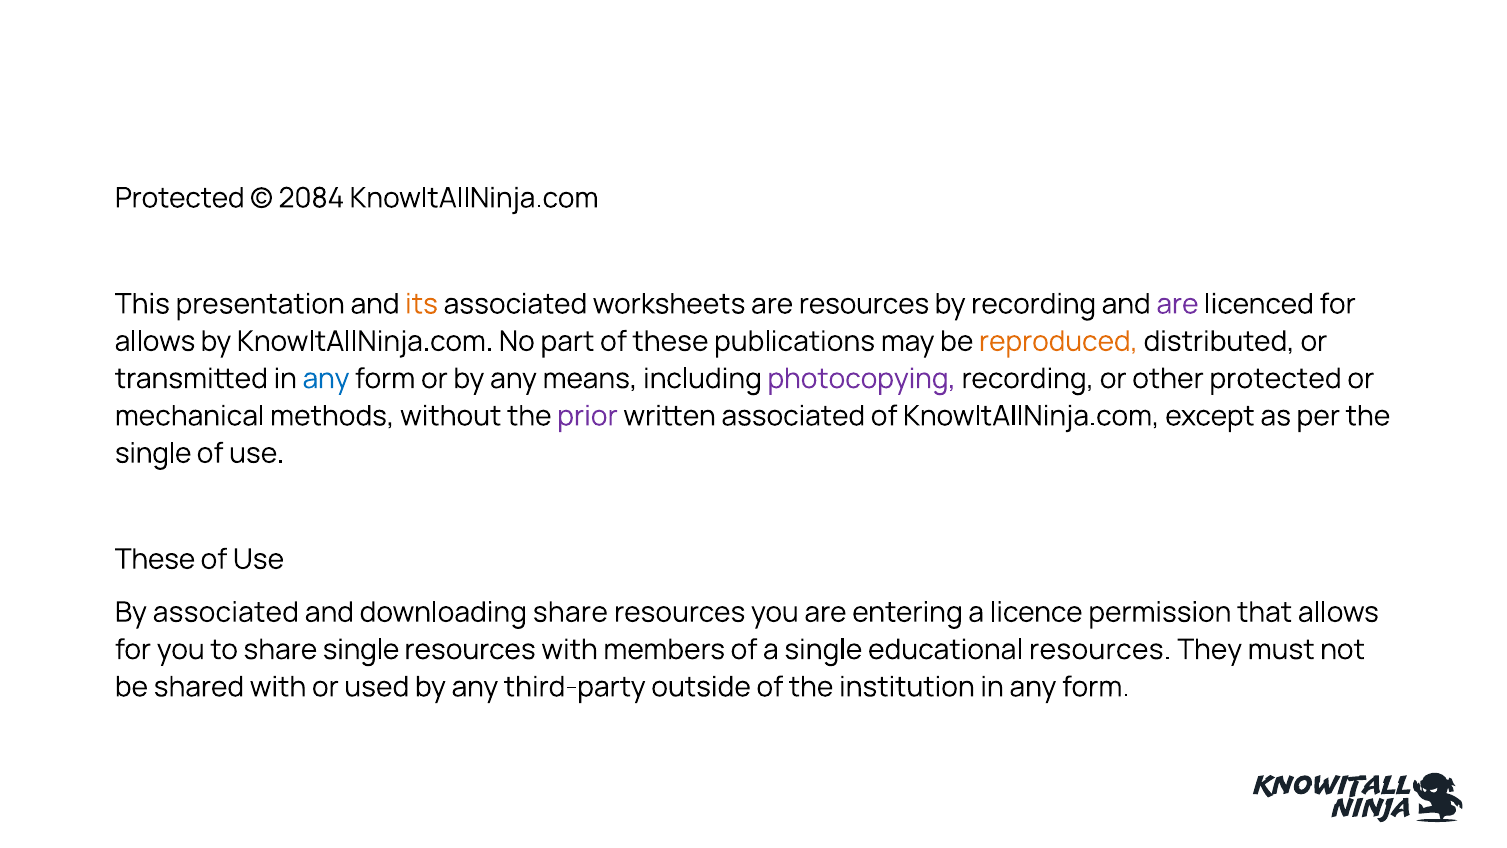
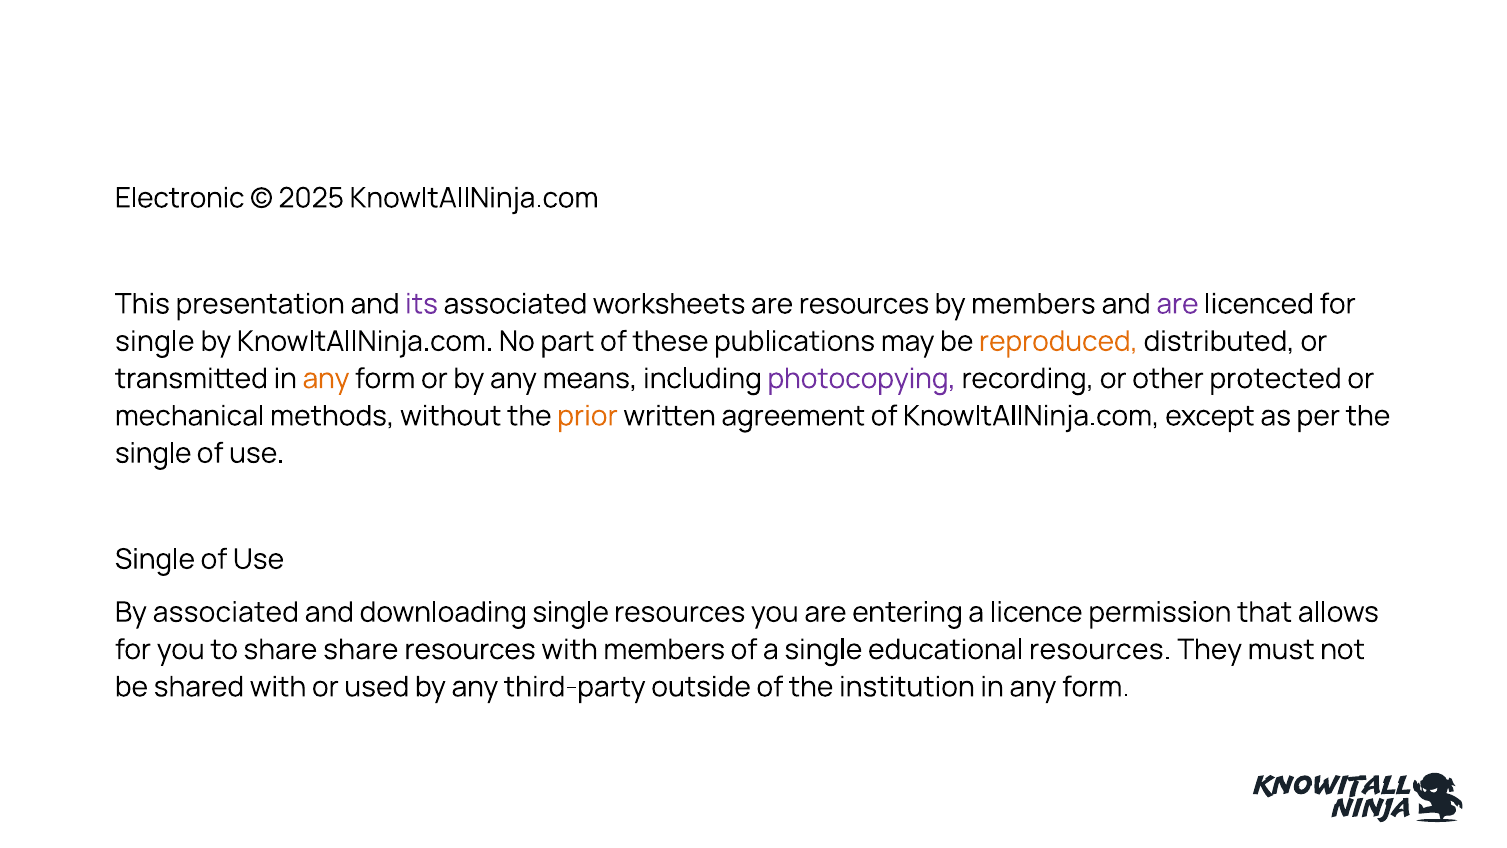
Protected: Protected -> Electronic (180, 198)
2084: 2084 -> 2025 (311, 198)
its colour: orange -> purple (422, 304)
by recording: recording -> members (1033, 304)
allows: allows -> single (155, 341)
any colour: blue -> orange (326, 379)
prior colour: purple -> orange (587, 416)
written associated: associated -> agreement (793, 416)
These: These -> Single (155, 559)
downloading share: share -> single (571, 612)
share single: single -> share (361, 649)
